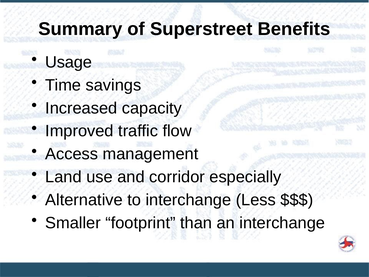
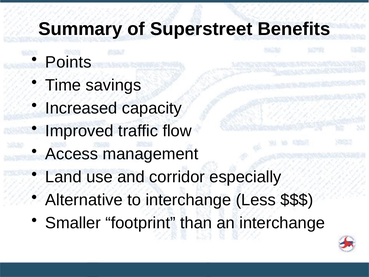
Usage: Usage -> Points (68, 62)
